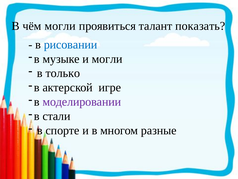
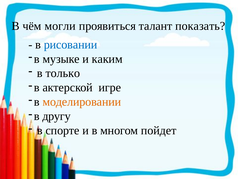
и могли: могли -> каким (107, 59)
моделировании colour: purple -> orange (82, 102)
стали: стали -> другу (56, 116)
разные: разные -> пойдет (159, 130)
